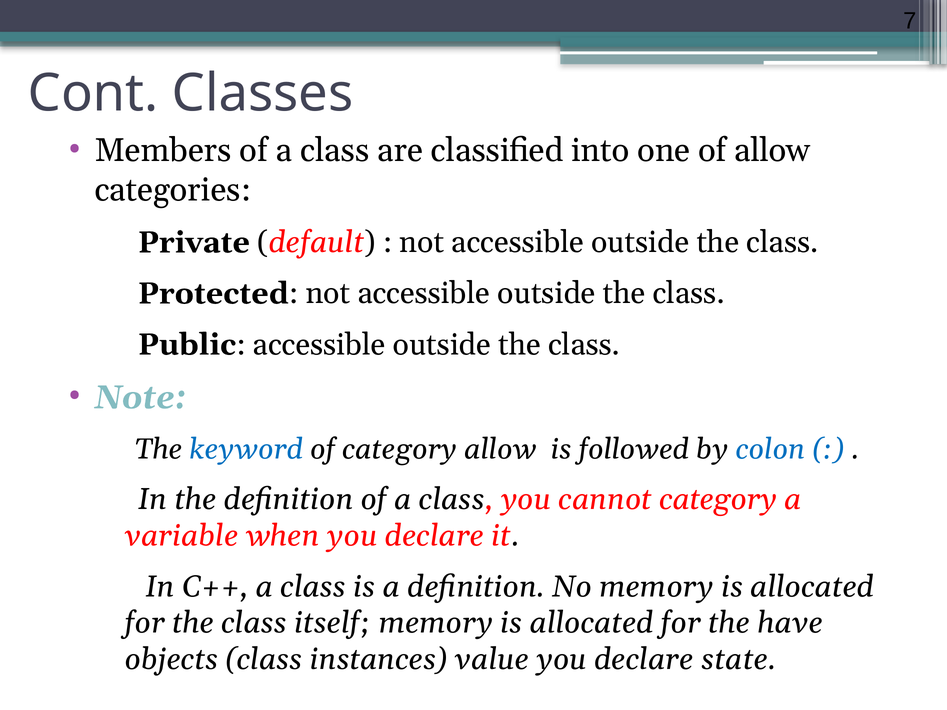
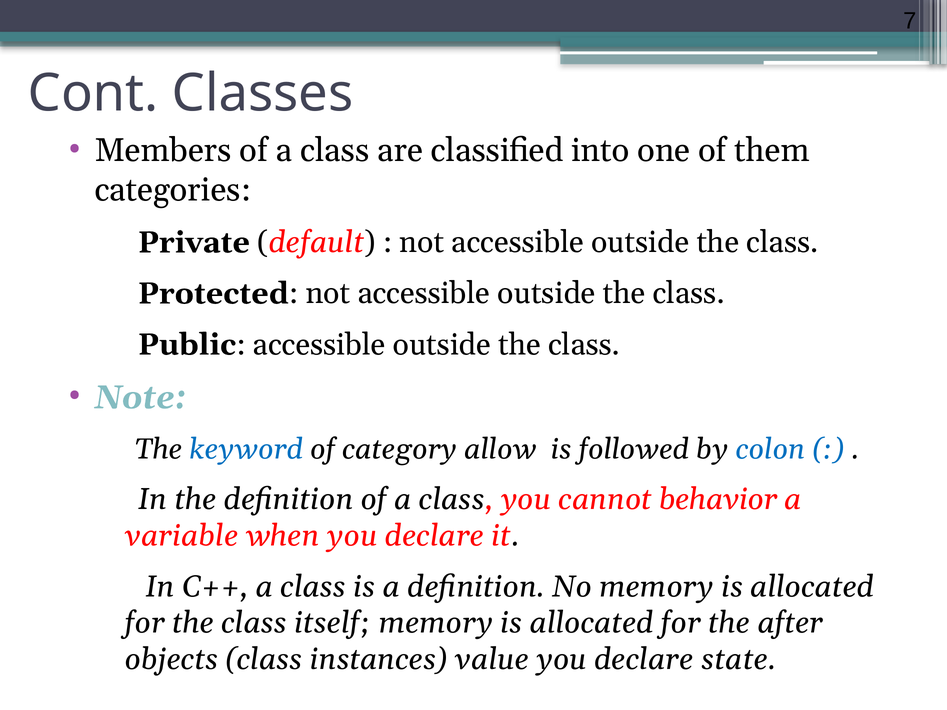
of allow: allow -> them (772, 151)
cannot category: category -> behavior (718, 500)
have: have -> after (790, 623)
